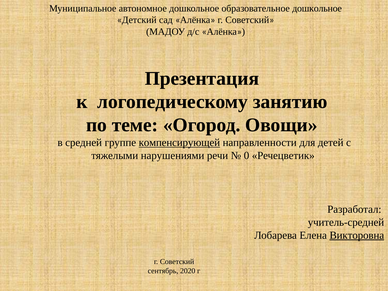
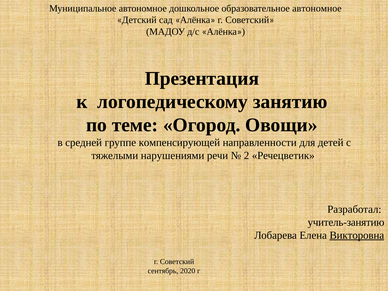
образовательное дошкольное: дошкольное -> автономное (317, 8)
компенсирующей underline: present -> none (179, 143)
0: 0 -> 2 (247, 156)
учитель-средней: учитель-средней -> учитель-занятию (346, 222)
